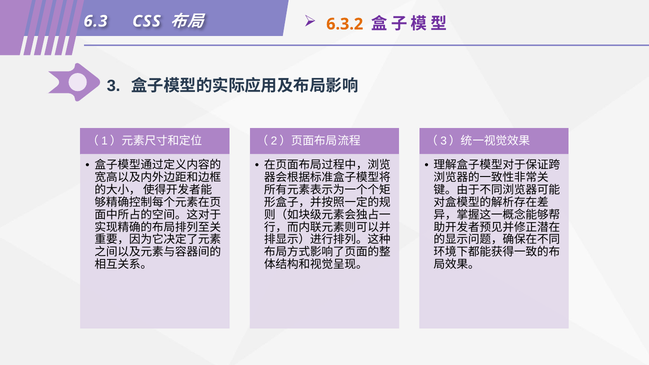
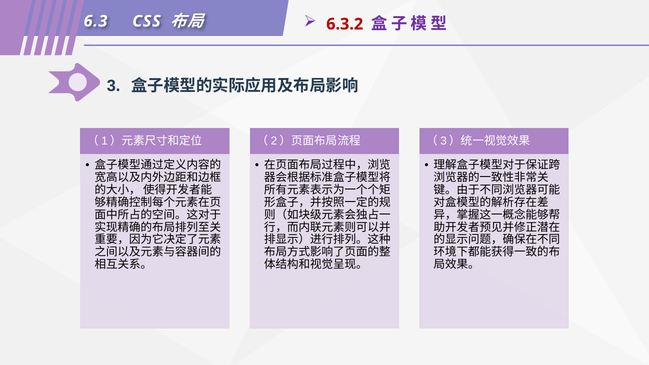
6.3.2 colour: orange -> red (345, 24)
